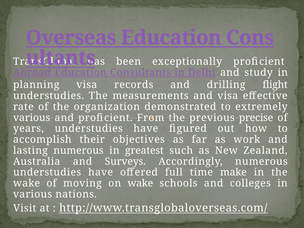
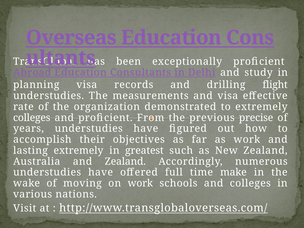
various: various -> colleges (32, 118)
lasting numerous: numerous -> extremely (78, 151)
and Surveys: Surveys -> Zealand (125, 161)
on wake: wake -> work (140, 183)
